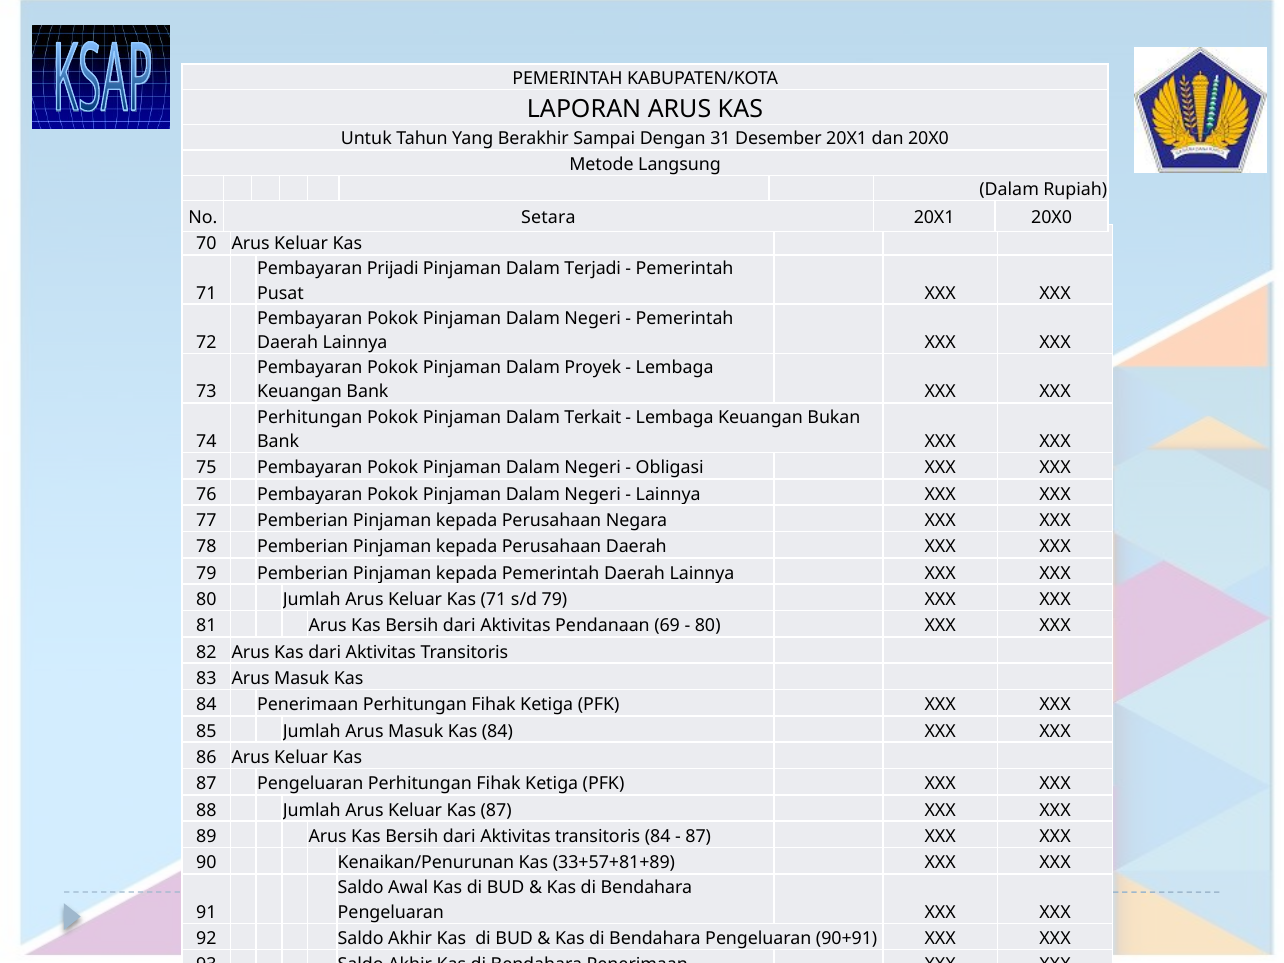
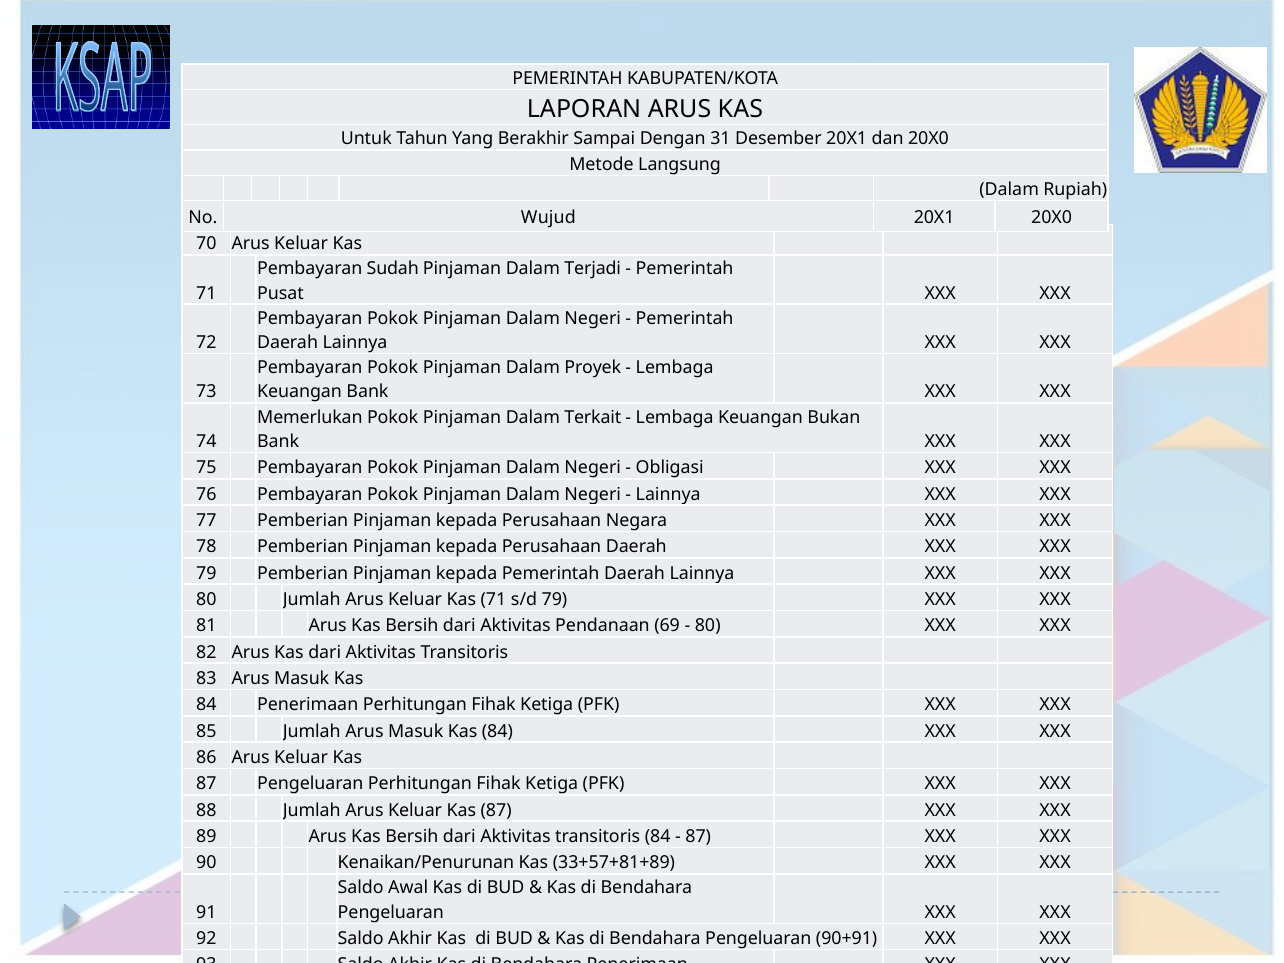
Setara: Setara -> Wujud (548, 218)
Prijadi: Prijadi -> Sudah (393, 269)
Perhitungan: Perhitungan -> Memerlukan (310, 417)
